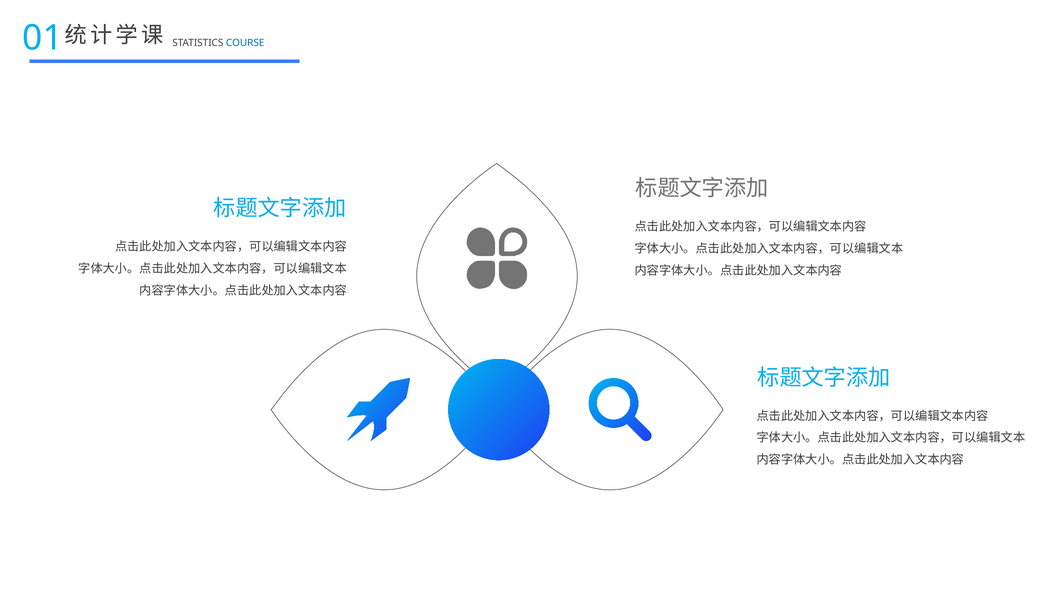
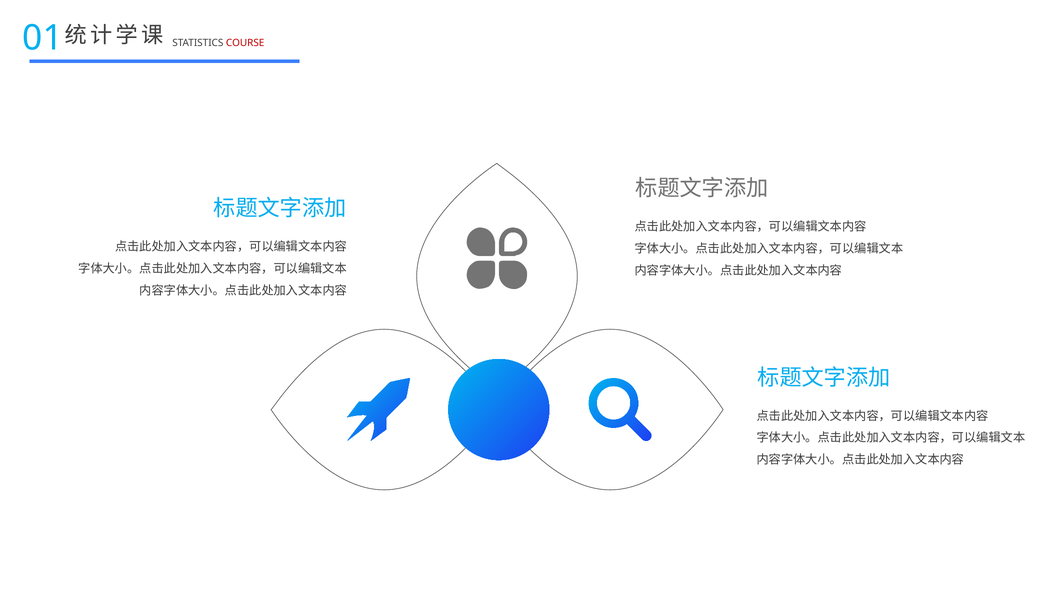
COURSE colour: blue -> red (245, 43)
